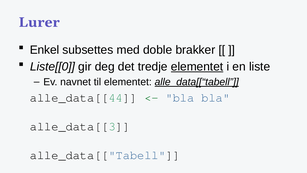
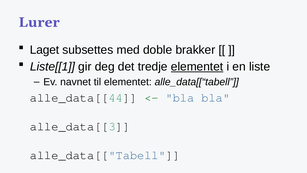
Enkel: Enkel -> Laget (45, 50)
Liste[[0: Liste[[0 -> Liste[[1 (52, 67)
alle_data[[“tabell underline: present -> none (197, 82)
